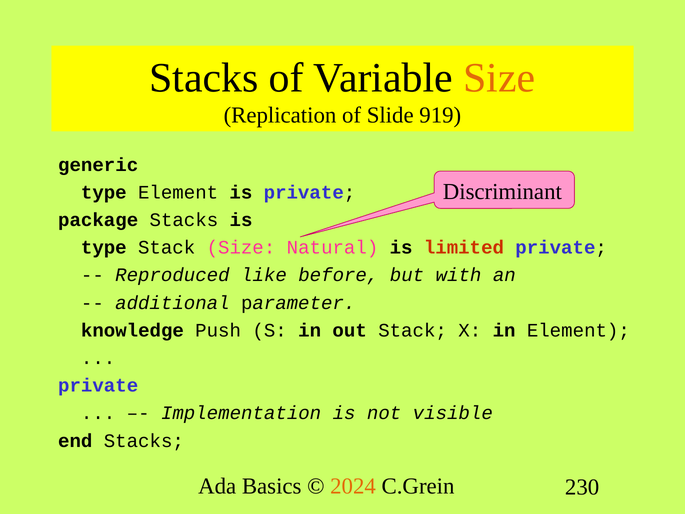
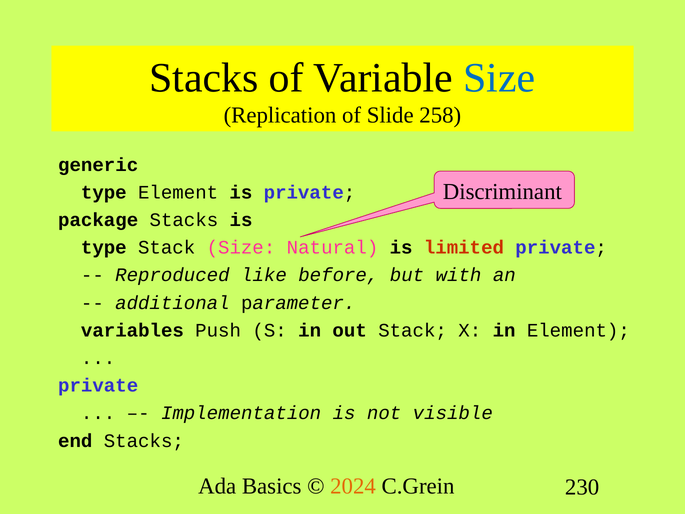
Size colour: orange -> blue (499, 78)
919: 919 -> 258 (440, 115)
knowledge: knowledge -> variables (132, 330)
